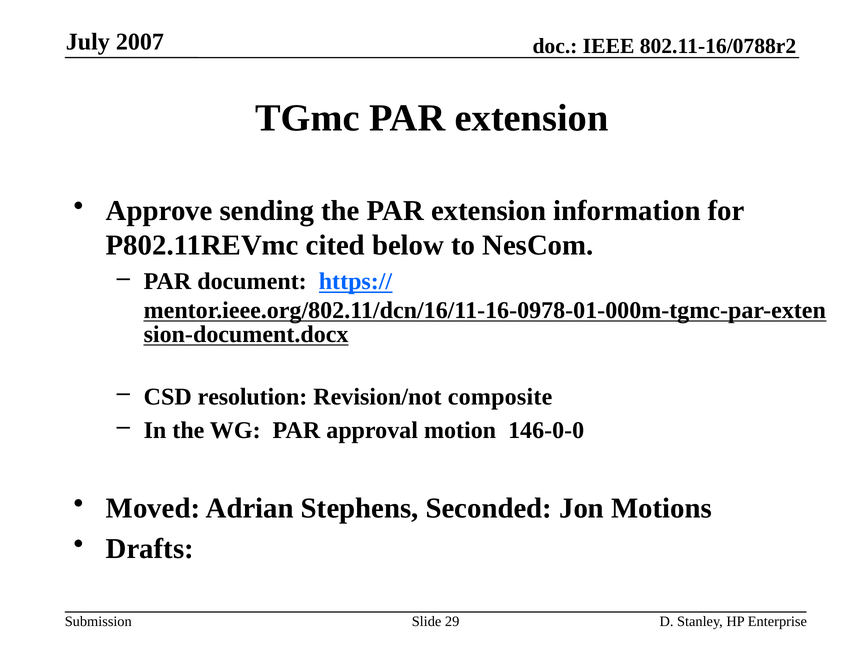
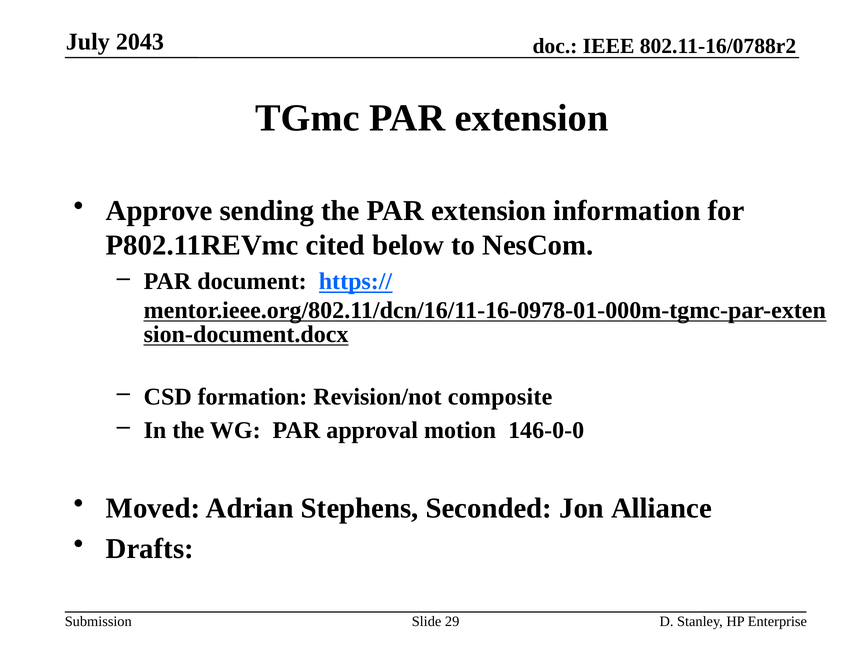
2007: 2007 -> 2043 (140, 42)
resolution: resolution -> formation (252, 397)
Motions: Motions -> Alliance (662, 508)
